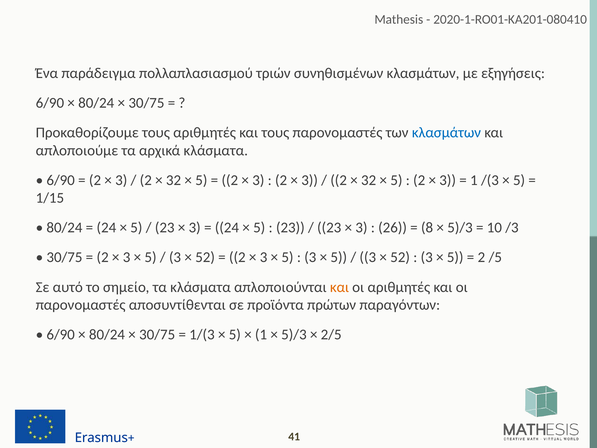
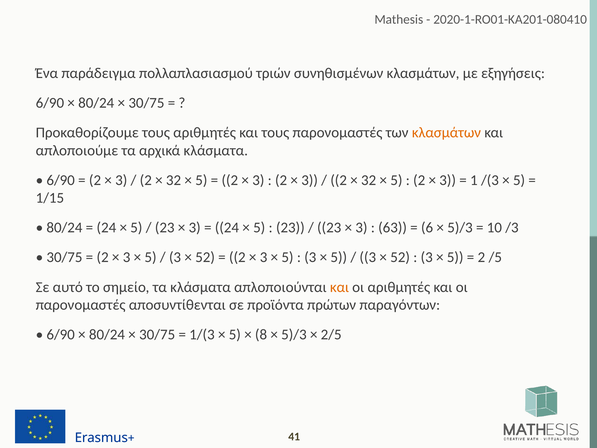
κλασμάτων colour: blue -> orange (446, 132)
26: 26 -> 63 (393, 228)
8: 8 -> 6 (427, 228)
1: 1 -> 8 (261, 334)
